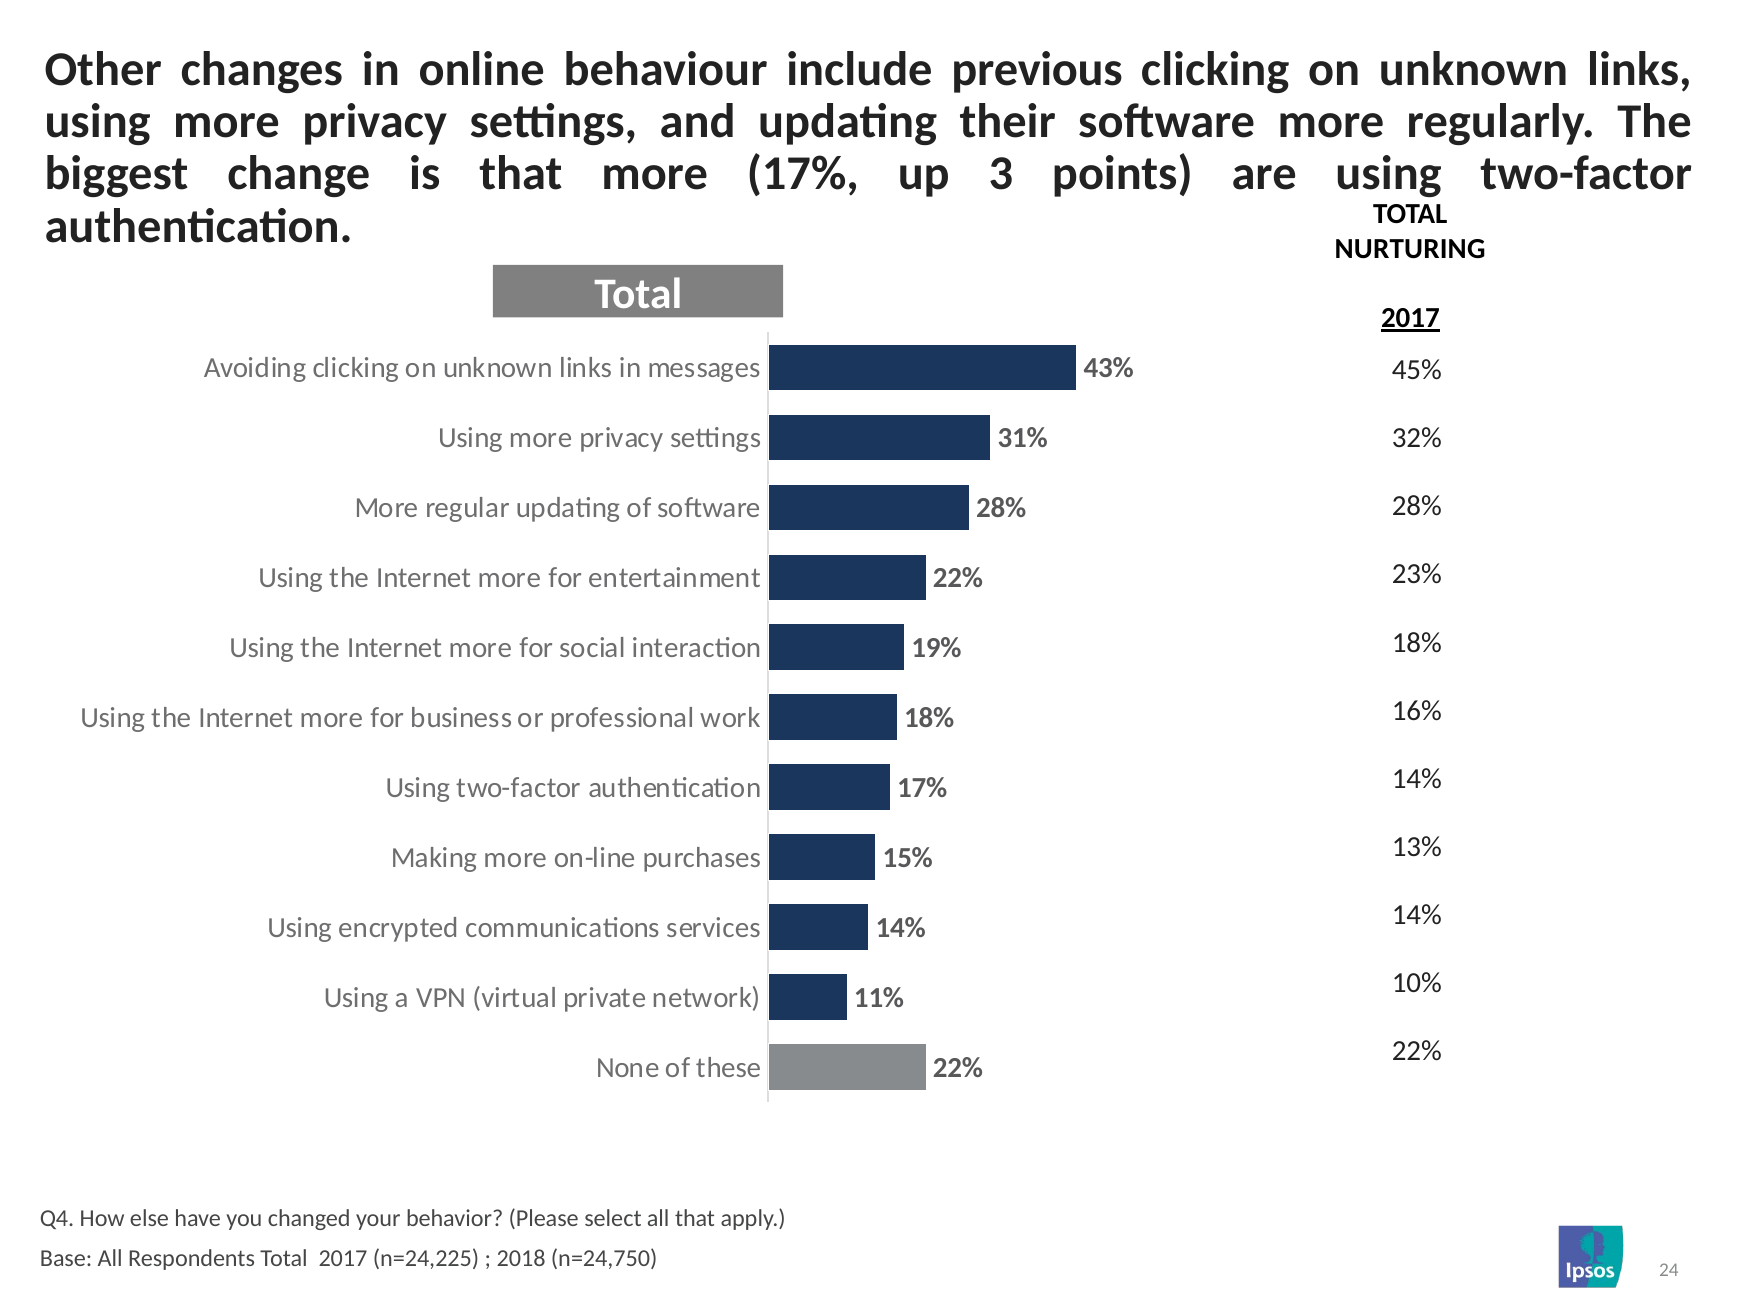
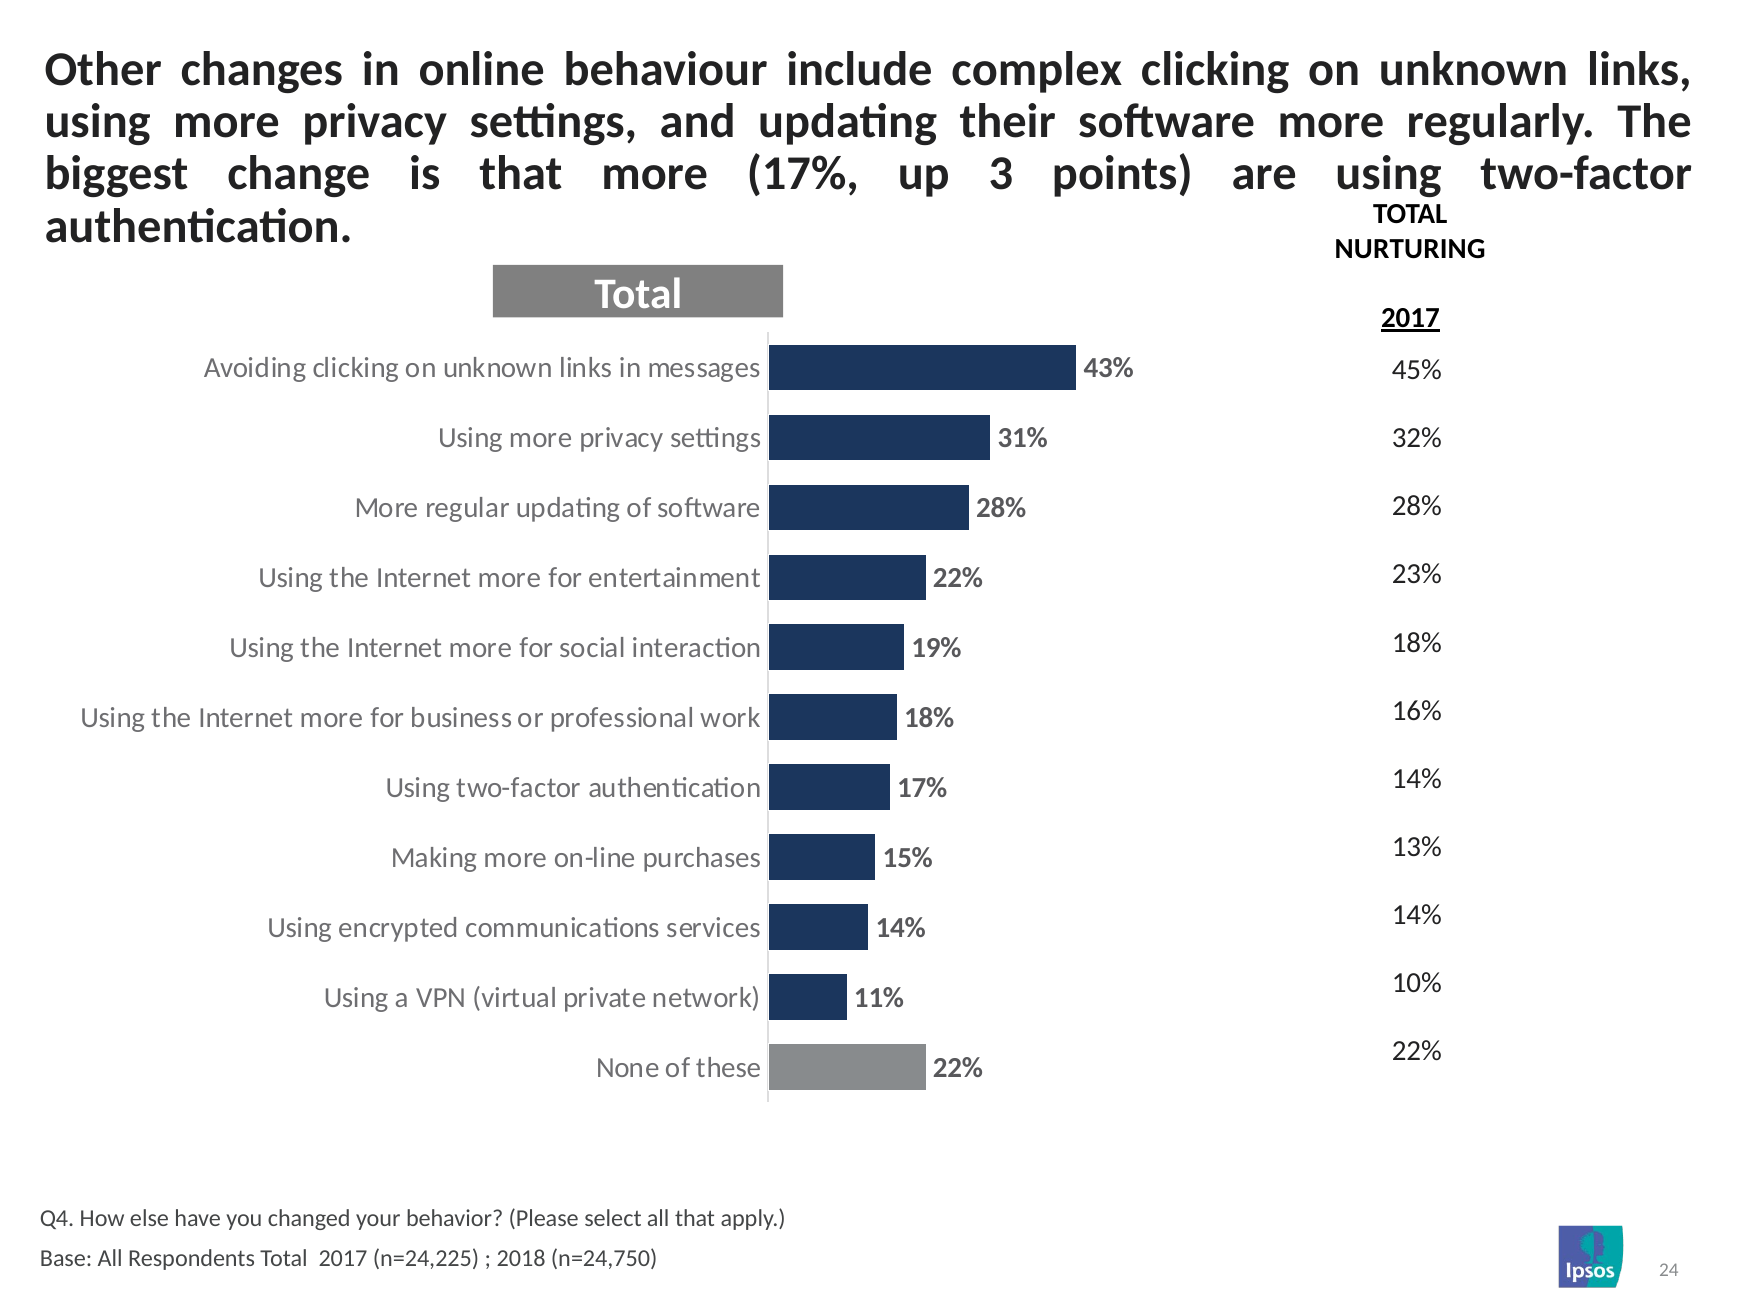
previous: previous -> complex (1037, 69)
